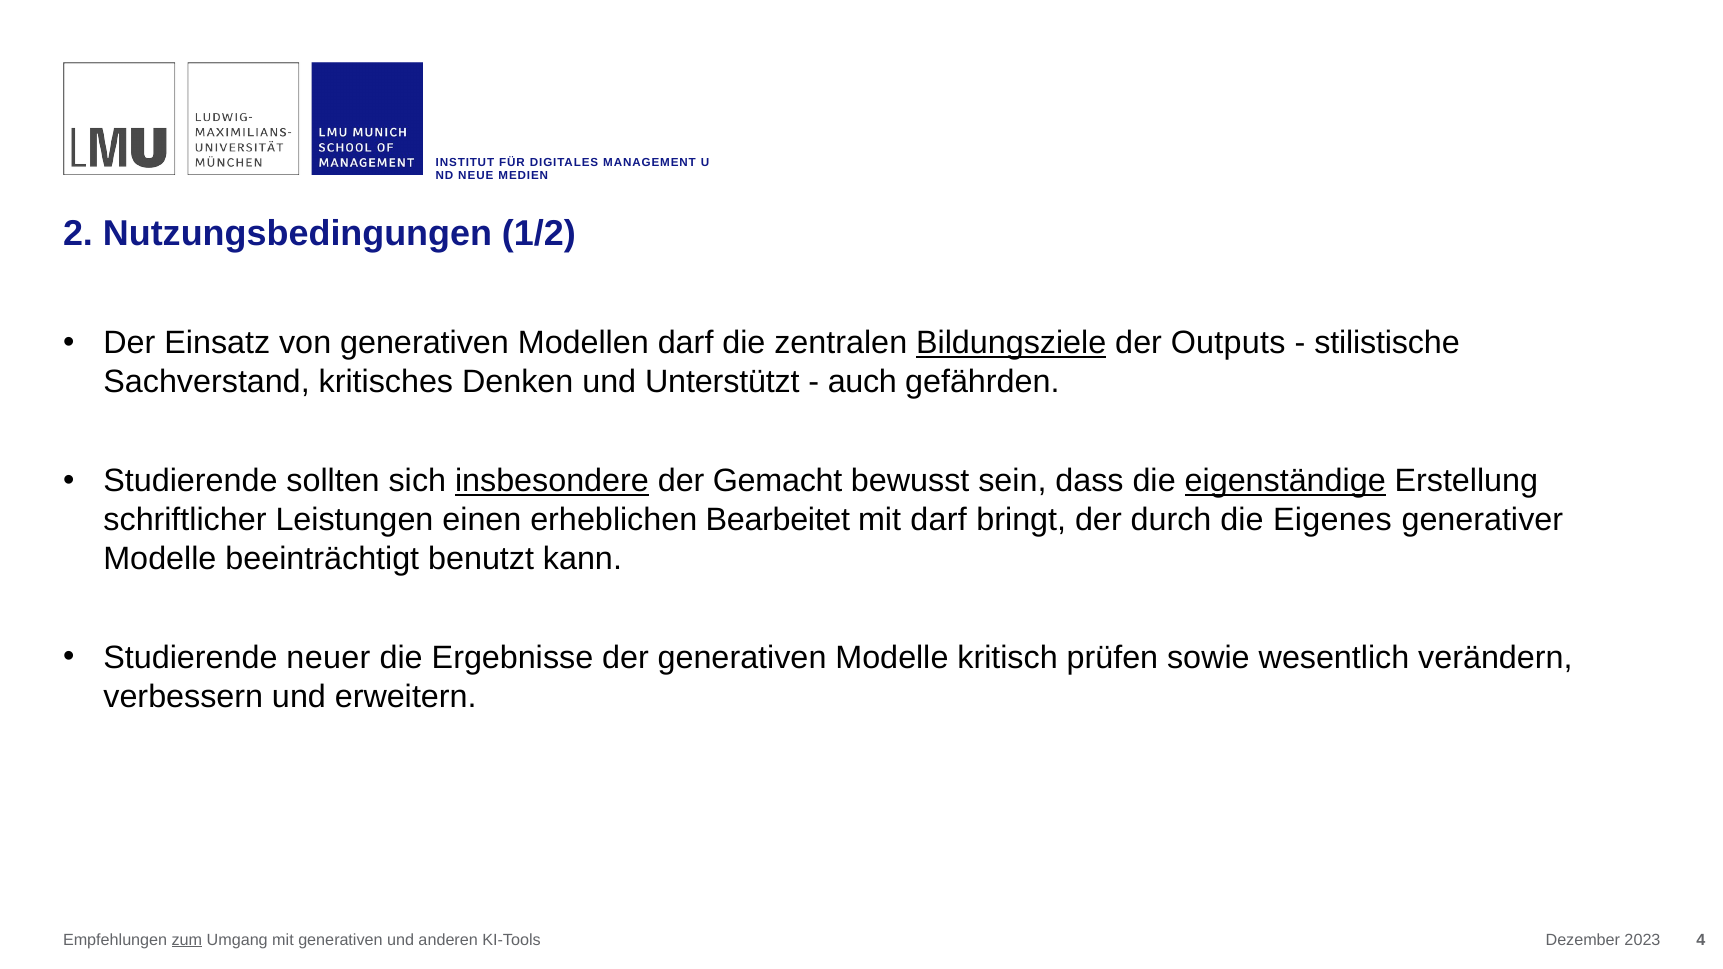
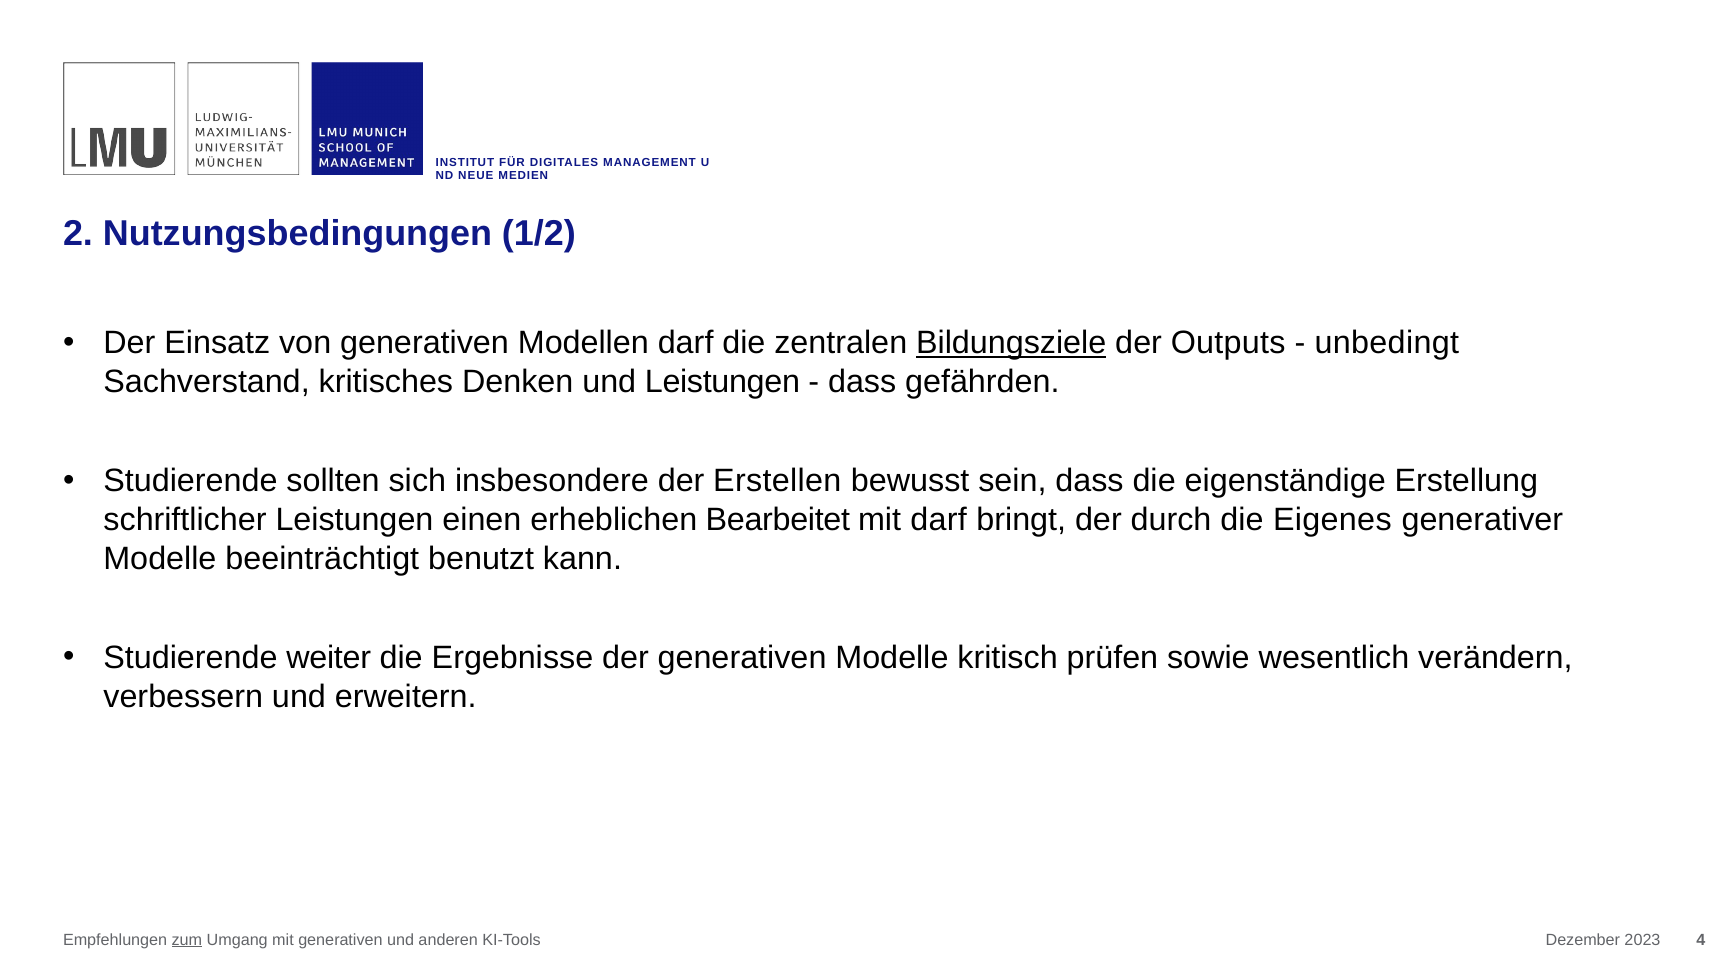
stilistische: stilistische -> unbedingt (1387, 343)
und Unterstützt: Unterstützt -> Leistungen (722, 382)
auch: auch -> dass (862, 382)
insbesondere underline: present -> none (552, 481)
Gemacht: Gemacht -> Erstellen (777, 481)
eigenständige underline: present -> none (1285, 481)
neuer: neuer -> weiter (329, 658)
